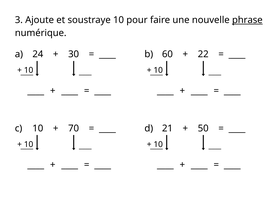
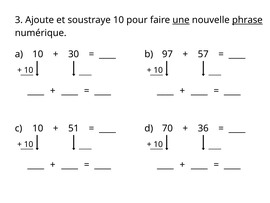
une underline: none -> present (181, 20)
a 24: 24 -> 10 (38, 54)
60: 60 -> 97 (167, 54)
22: 22 -> 57 (203, 54)
70: 70 -> 51 (74, 128)
21: 21 -> 70 (167, 128)
50: 50 -> 36 (203, 128)
